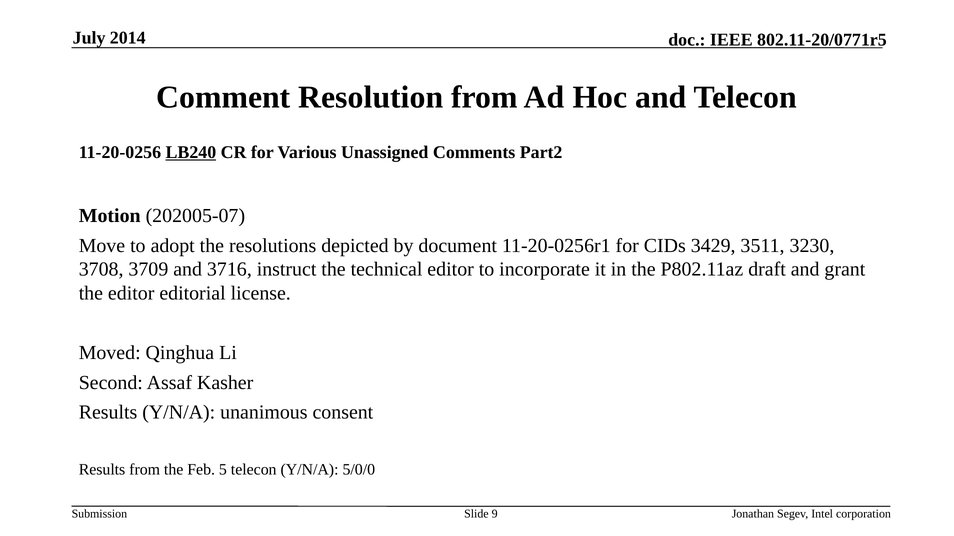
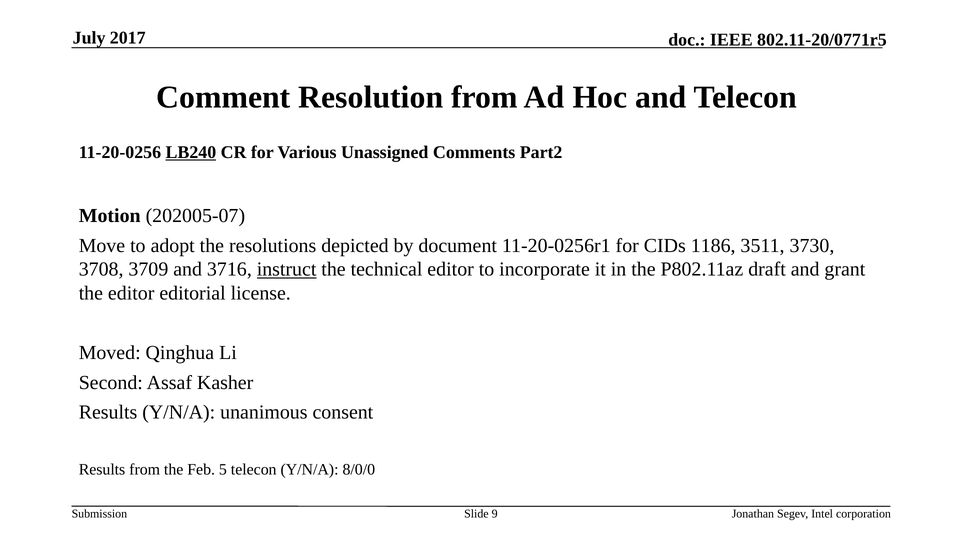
2014: 2014 -> 2017 (128, 38)
3429: 3429 -> 1186 (713, 246)
3230: 3230 -> 3730 (812, 246)
instruct underline: none -> present (287, 270)
5/0/0: 5/0/0 -> 8/0/0 (359, 470)
